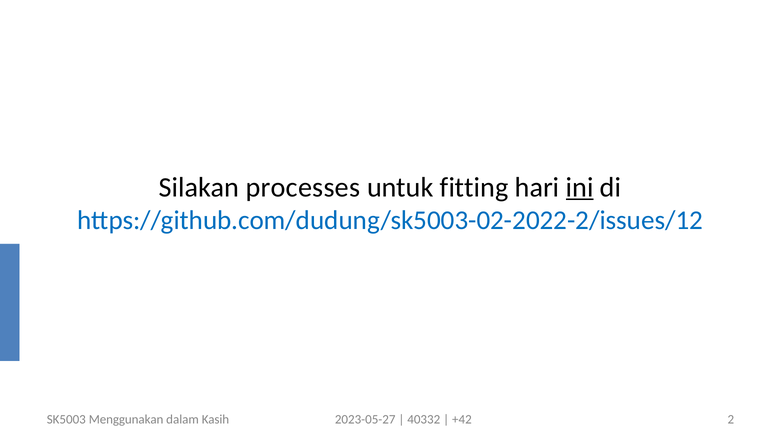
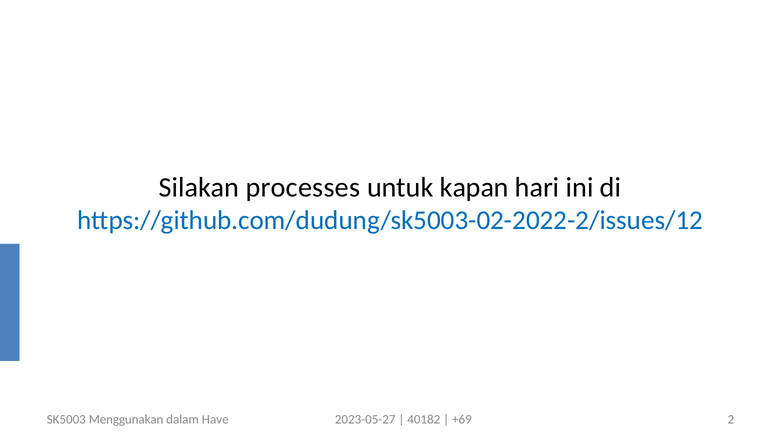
fitting: fitting -> kapan (474, 187)
ini underline: present -> none (580, 187)
Kasih: Kasih -> Have (215, 420)
40332: 40332 -> 40182 (424, 420)
+42: +42 -> +69 (462, 420)
